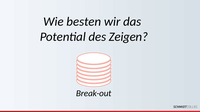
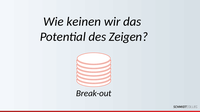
besten: besten -> keinen (84, 22)
